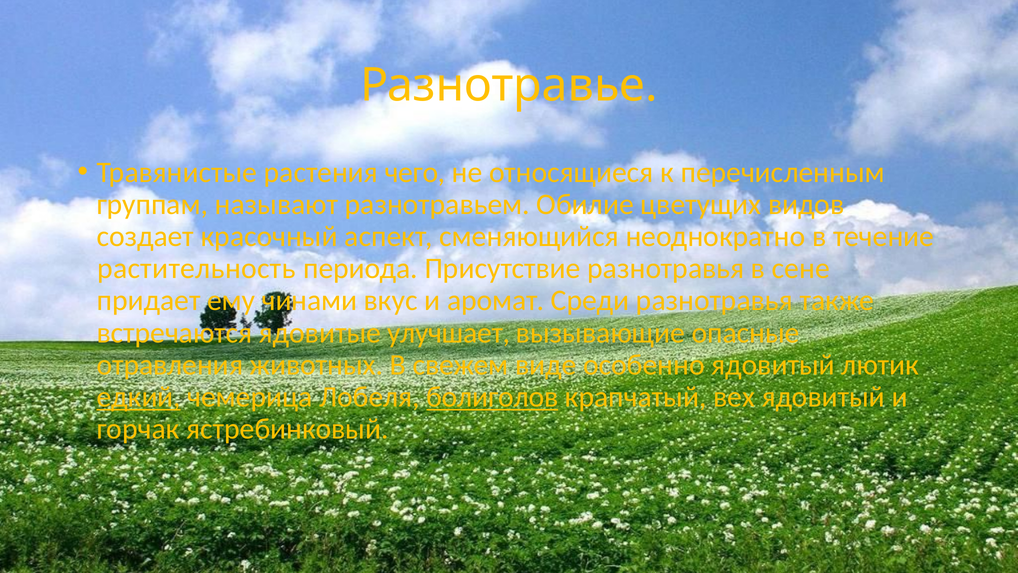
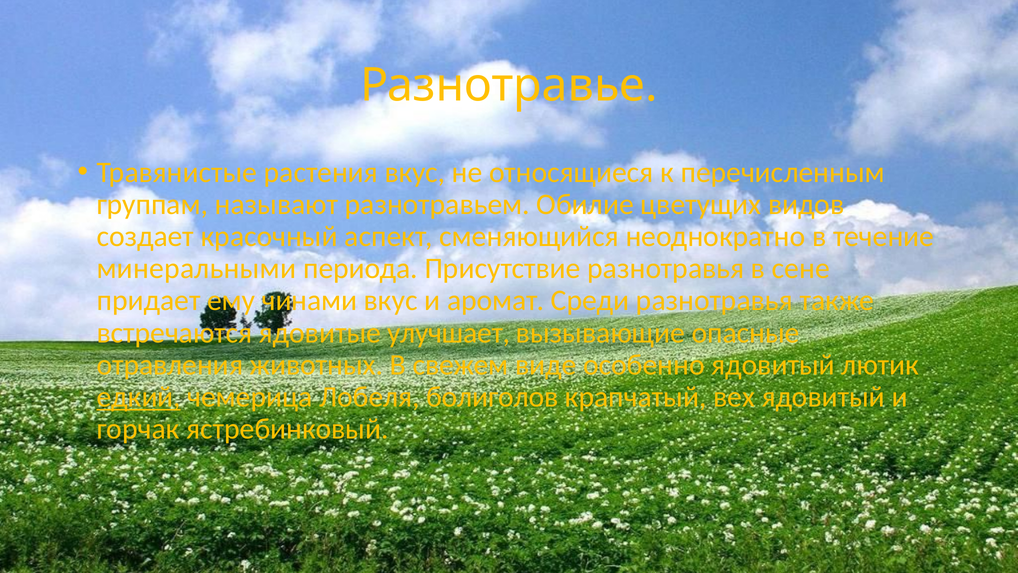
растения чего: чего -> вкус (415, 172)
растительность: растительность -> минеральными (196, 268)
болиголов underline: present -> none (492, 397)
